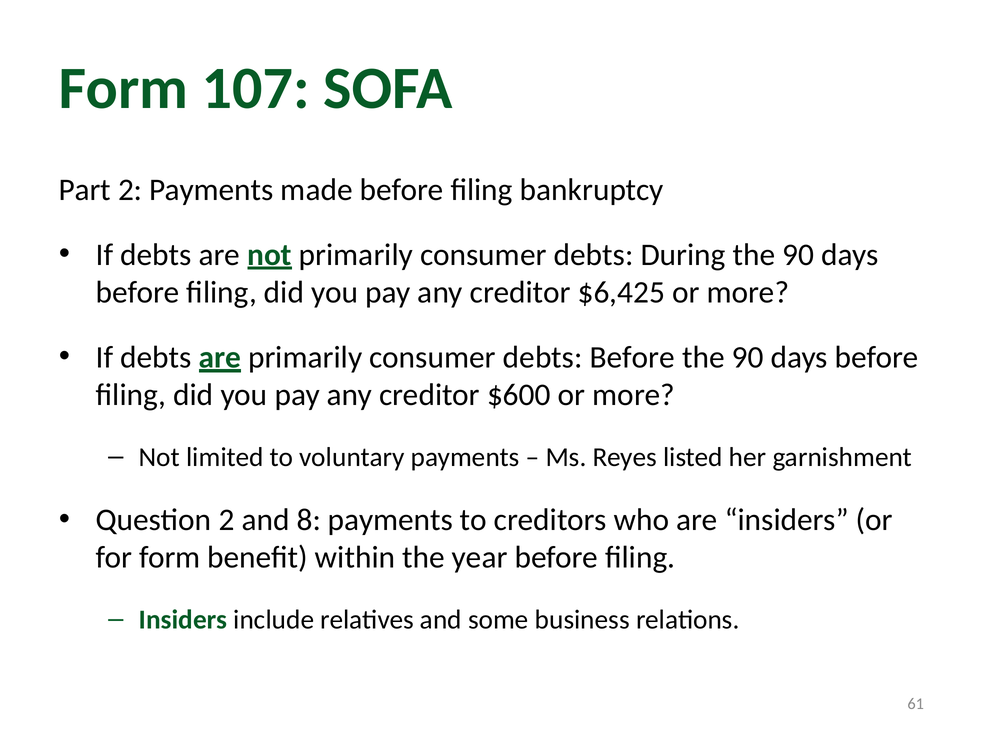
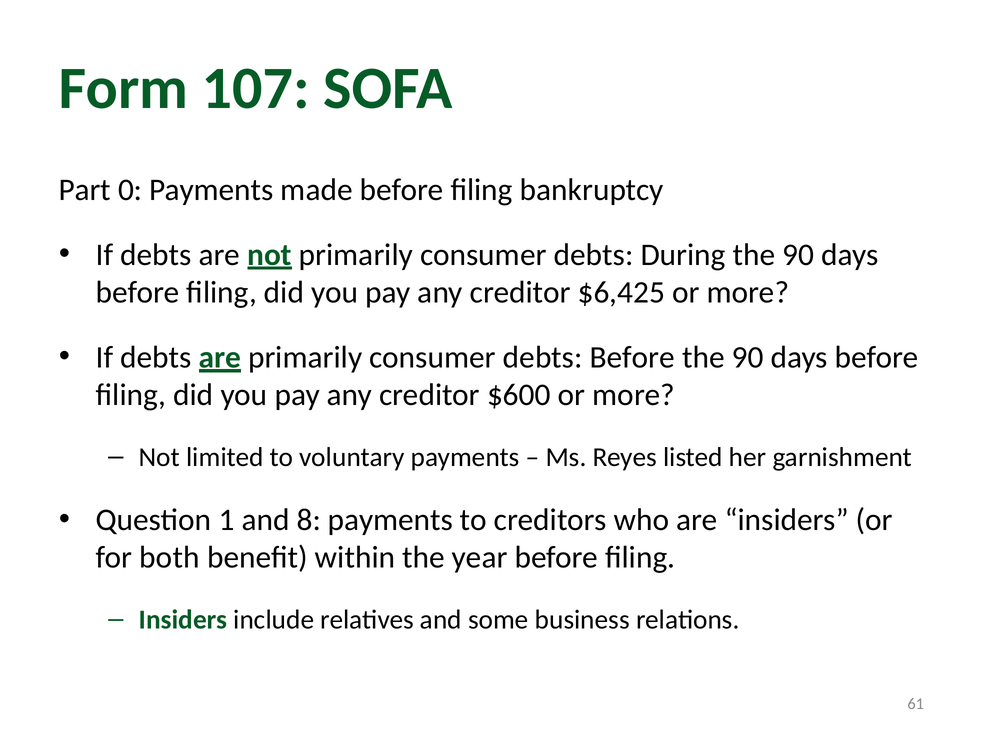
Part 2: 2 -> 0 (130, 190)
Question 2: 2 -> 1 (227, 520)
for form: form -> both (170, 558)
